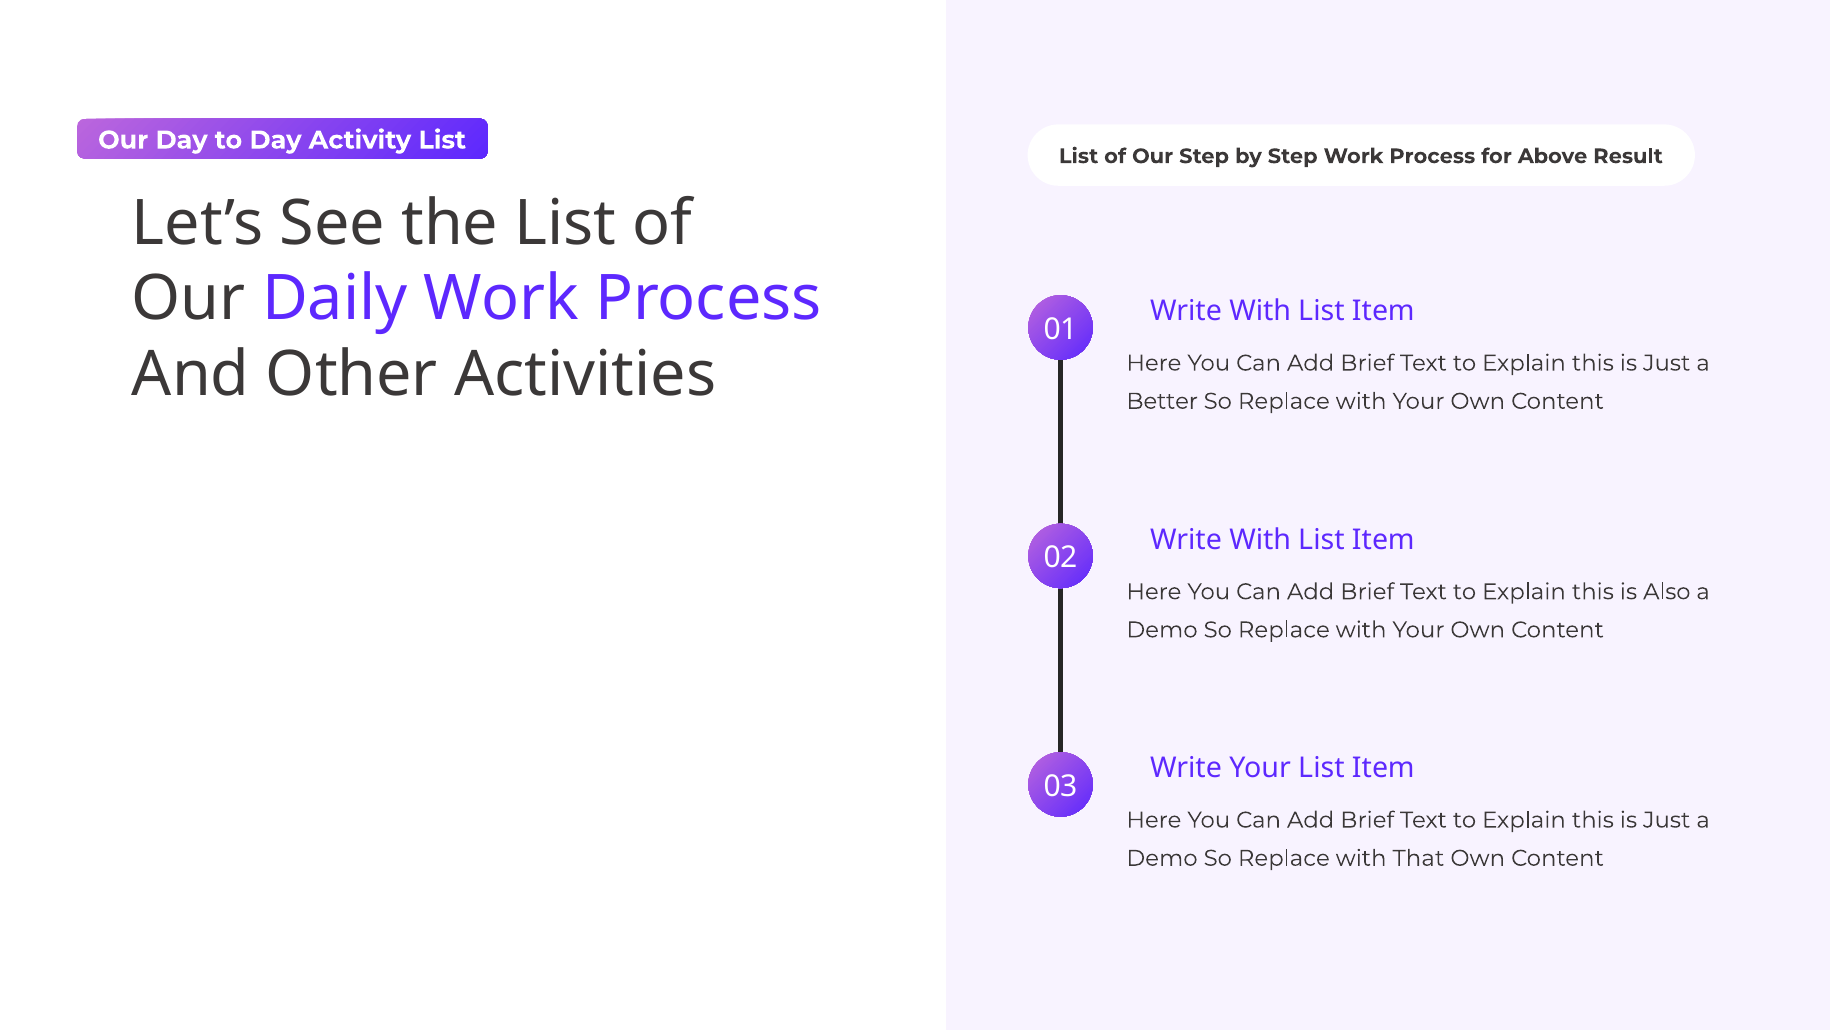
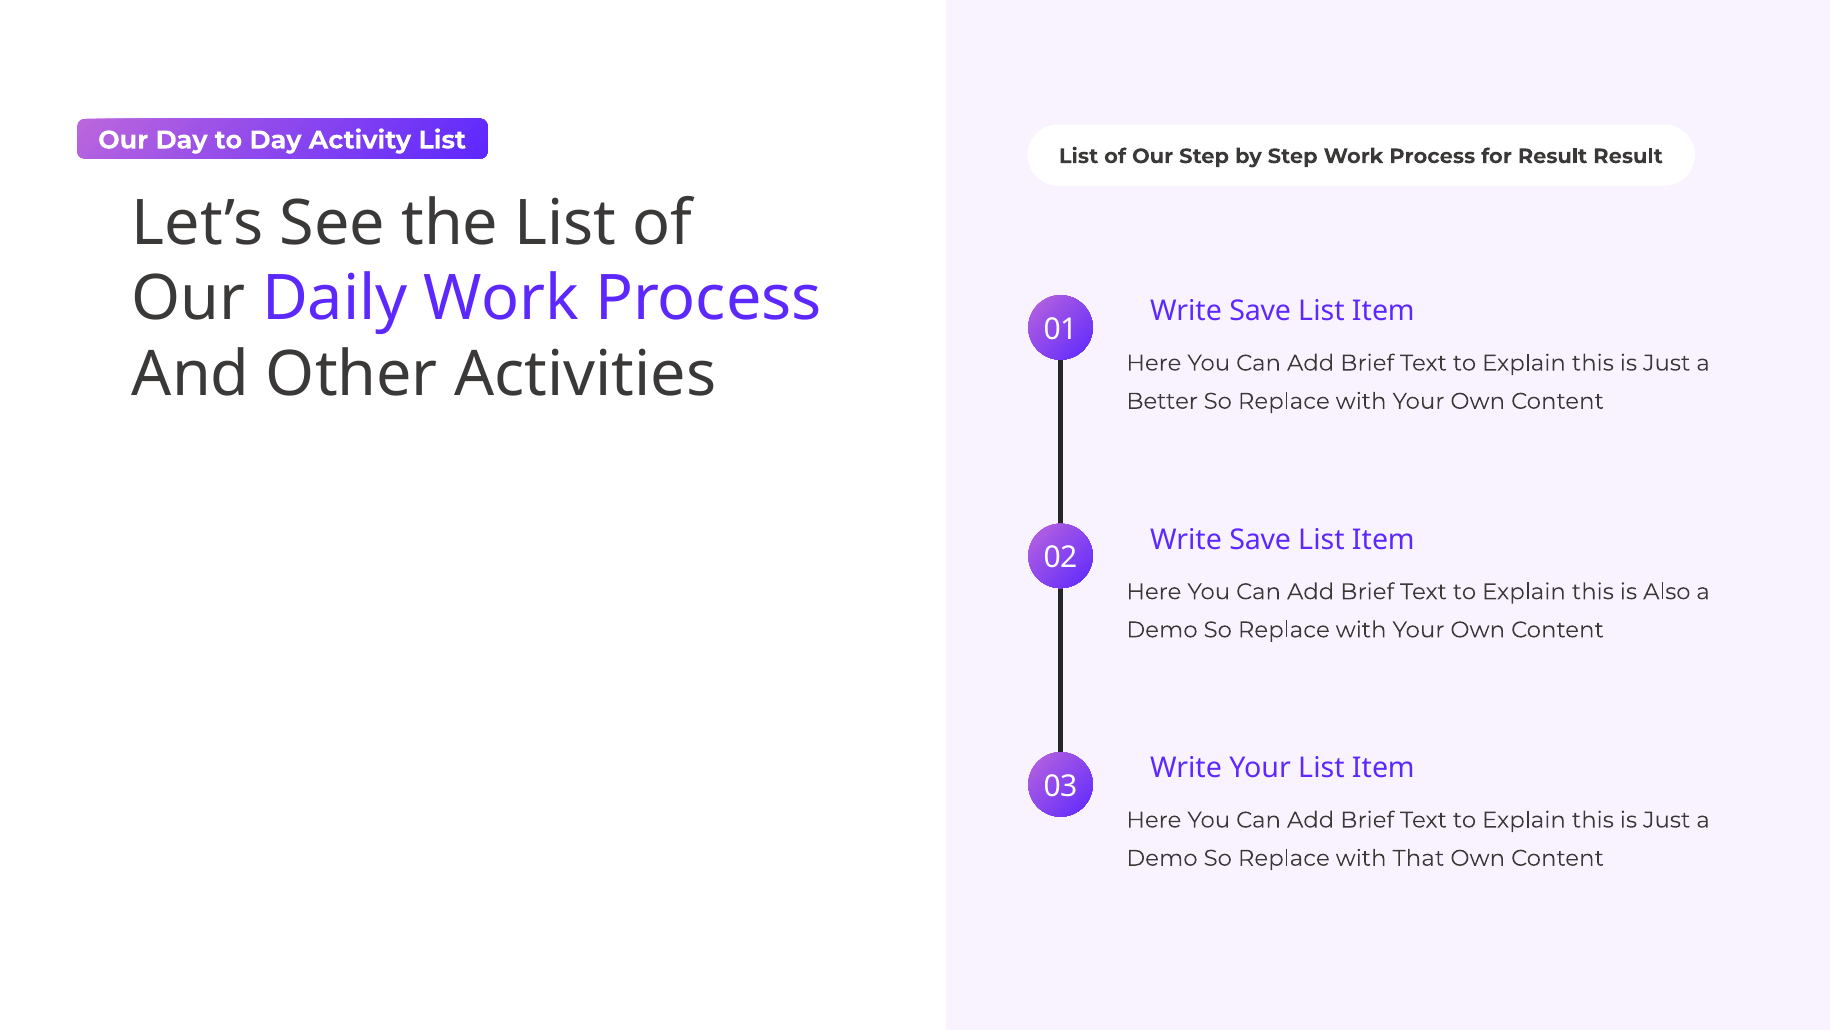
for Above: Above -> Result (1552, 156)
With: With -> Save (1260, 311)
With: With -> Save (1260, 540)
